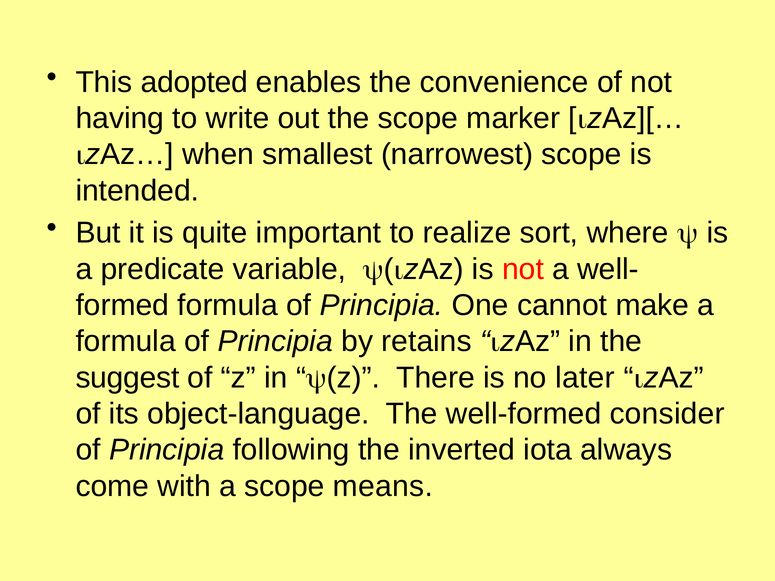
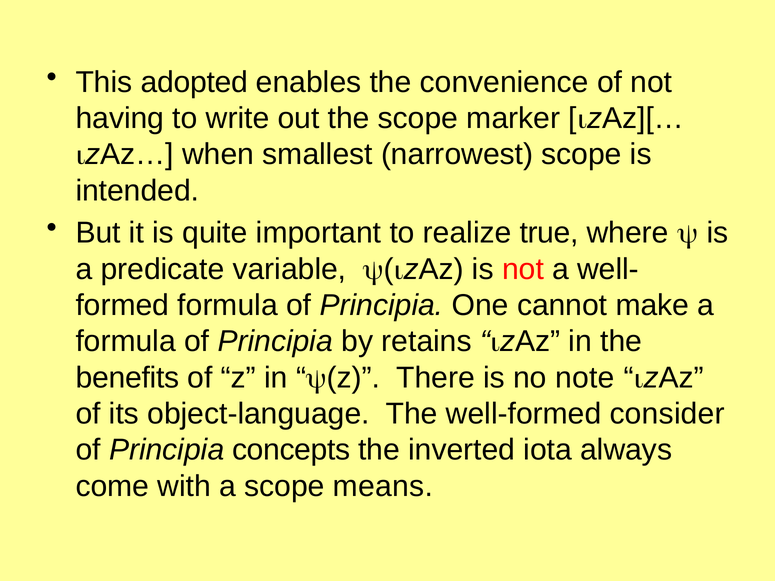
sort: sort -> true (549, 233)
suggest: suggest -> benefits (128, 378)
later: later -> note (585, 378)
following: following -> concepts (291, 450)
